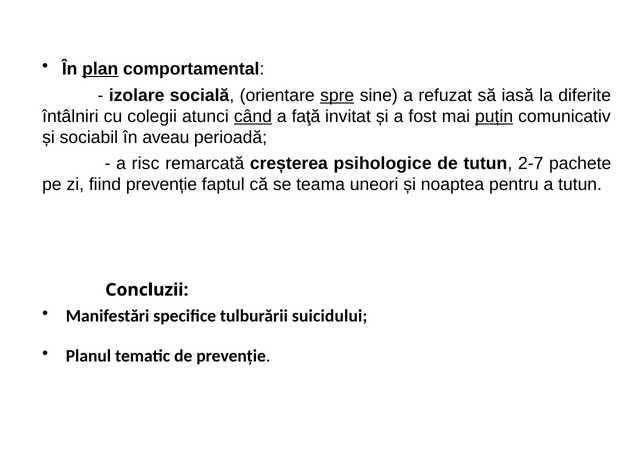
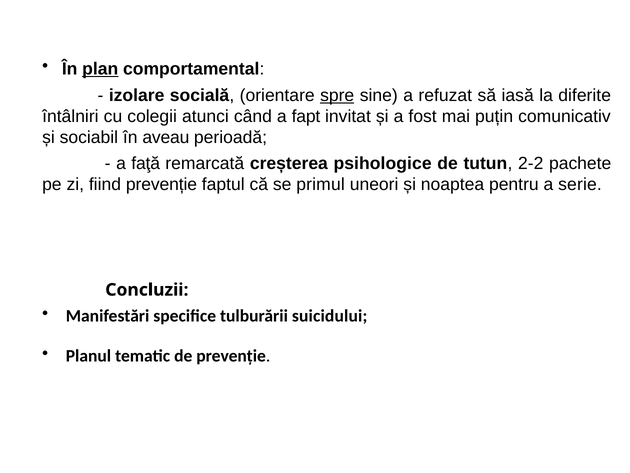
când underline: present -> none (253, 116)
faţă: faţă -> fapt (306, 116)
puțin underline: present -> none (494, 116)
risc: risc -> faţă (146, 164)
2-7: 2-7 -> 2-2 (531, 164)
teama: teama -> primul (321, 185)
a tutun: tutun -> serie (580, 185)
